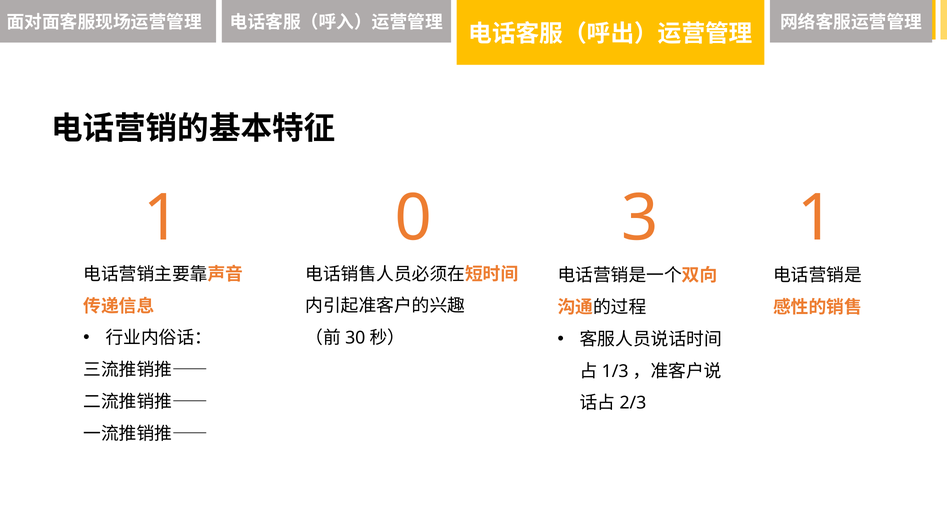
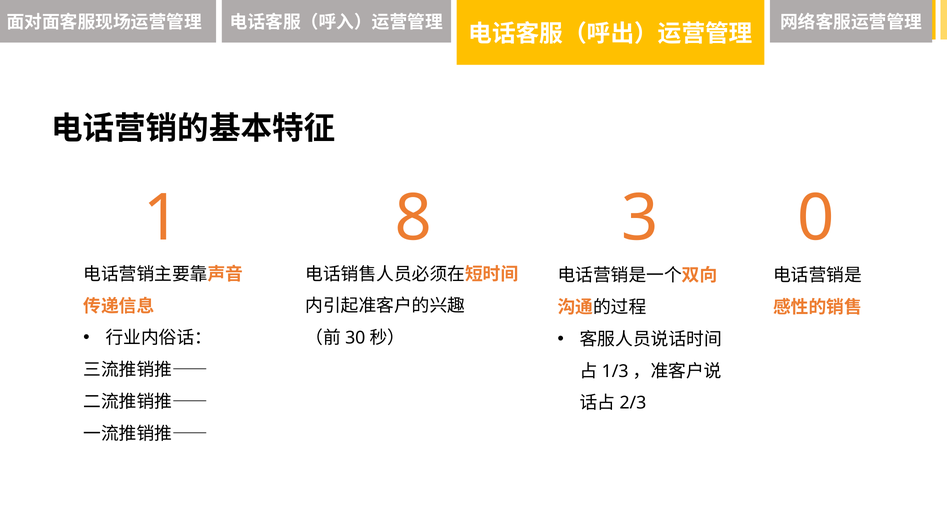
0: 0 -> 8 (414, 218)
3 1: 1 -> 0 (816, 218)
